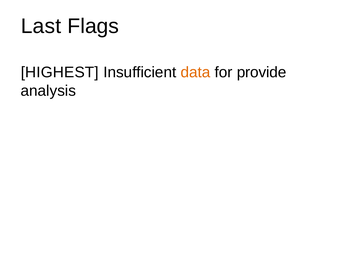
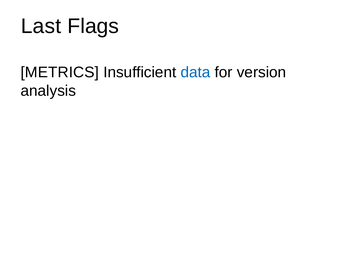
HIGHEST: HIGHEST -> METRICS (60, 72)
data colour: orange -> blue (195, 72)
provide: provide -> version (262, 72)
